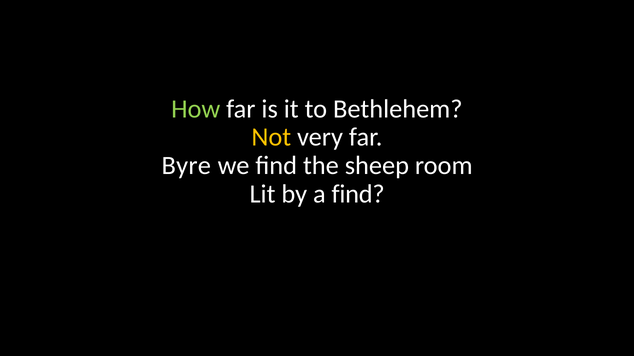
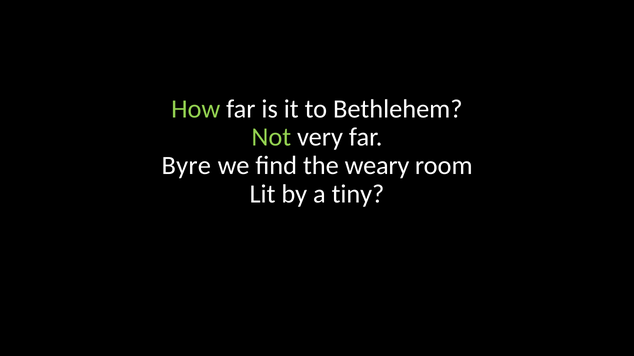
Not colour: yellow -> light green (271, 138)
sheep: sheep -> weary (377, 166)
a find: find -> tiny (358, 195)
